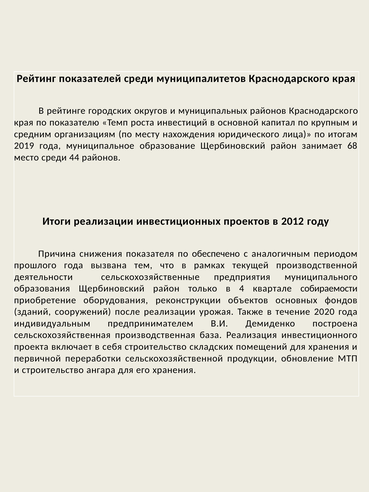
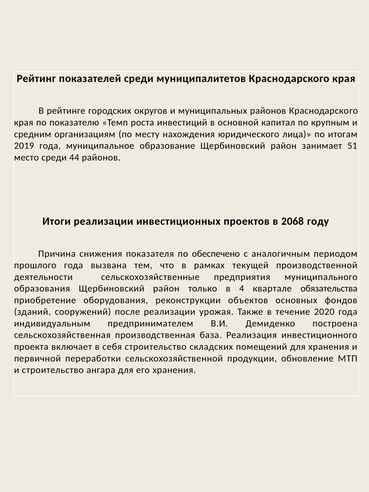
68: 68 -> 51 (352, 146)
2012: 2012 -> 2068 (293, 221)
собираемости: собираемости -> обязательства (329, 289)
